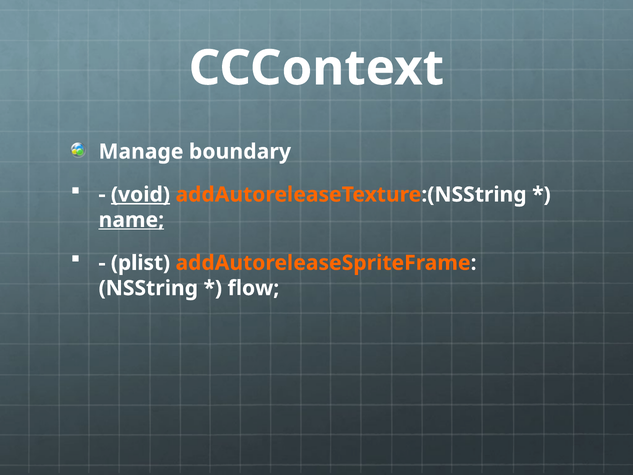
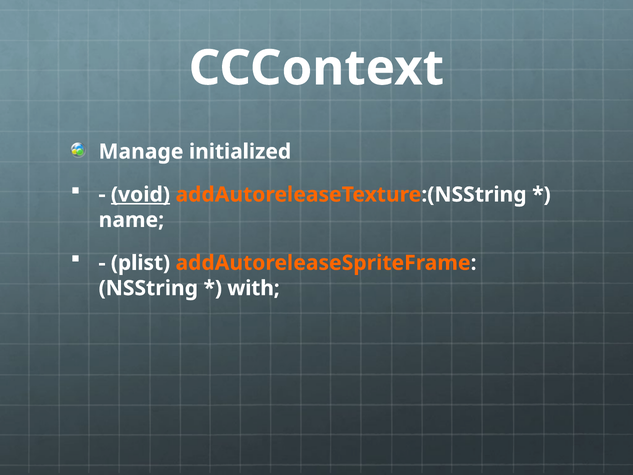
boundary: boundary -> initialized (240, 152)
name underline: present -> none (131, 220)
flow: flow -> with (254, 288)
